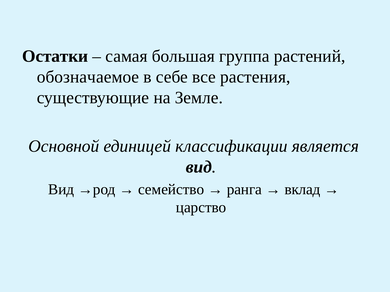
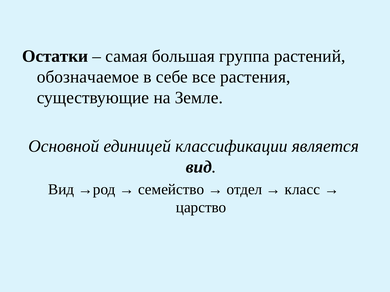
ранга: ранга -> отдел (244, 190)
вклад: вклад -> класс (302, 190)
